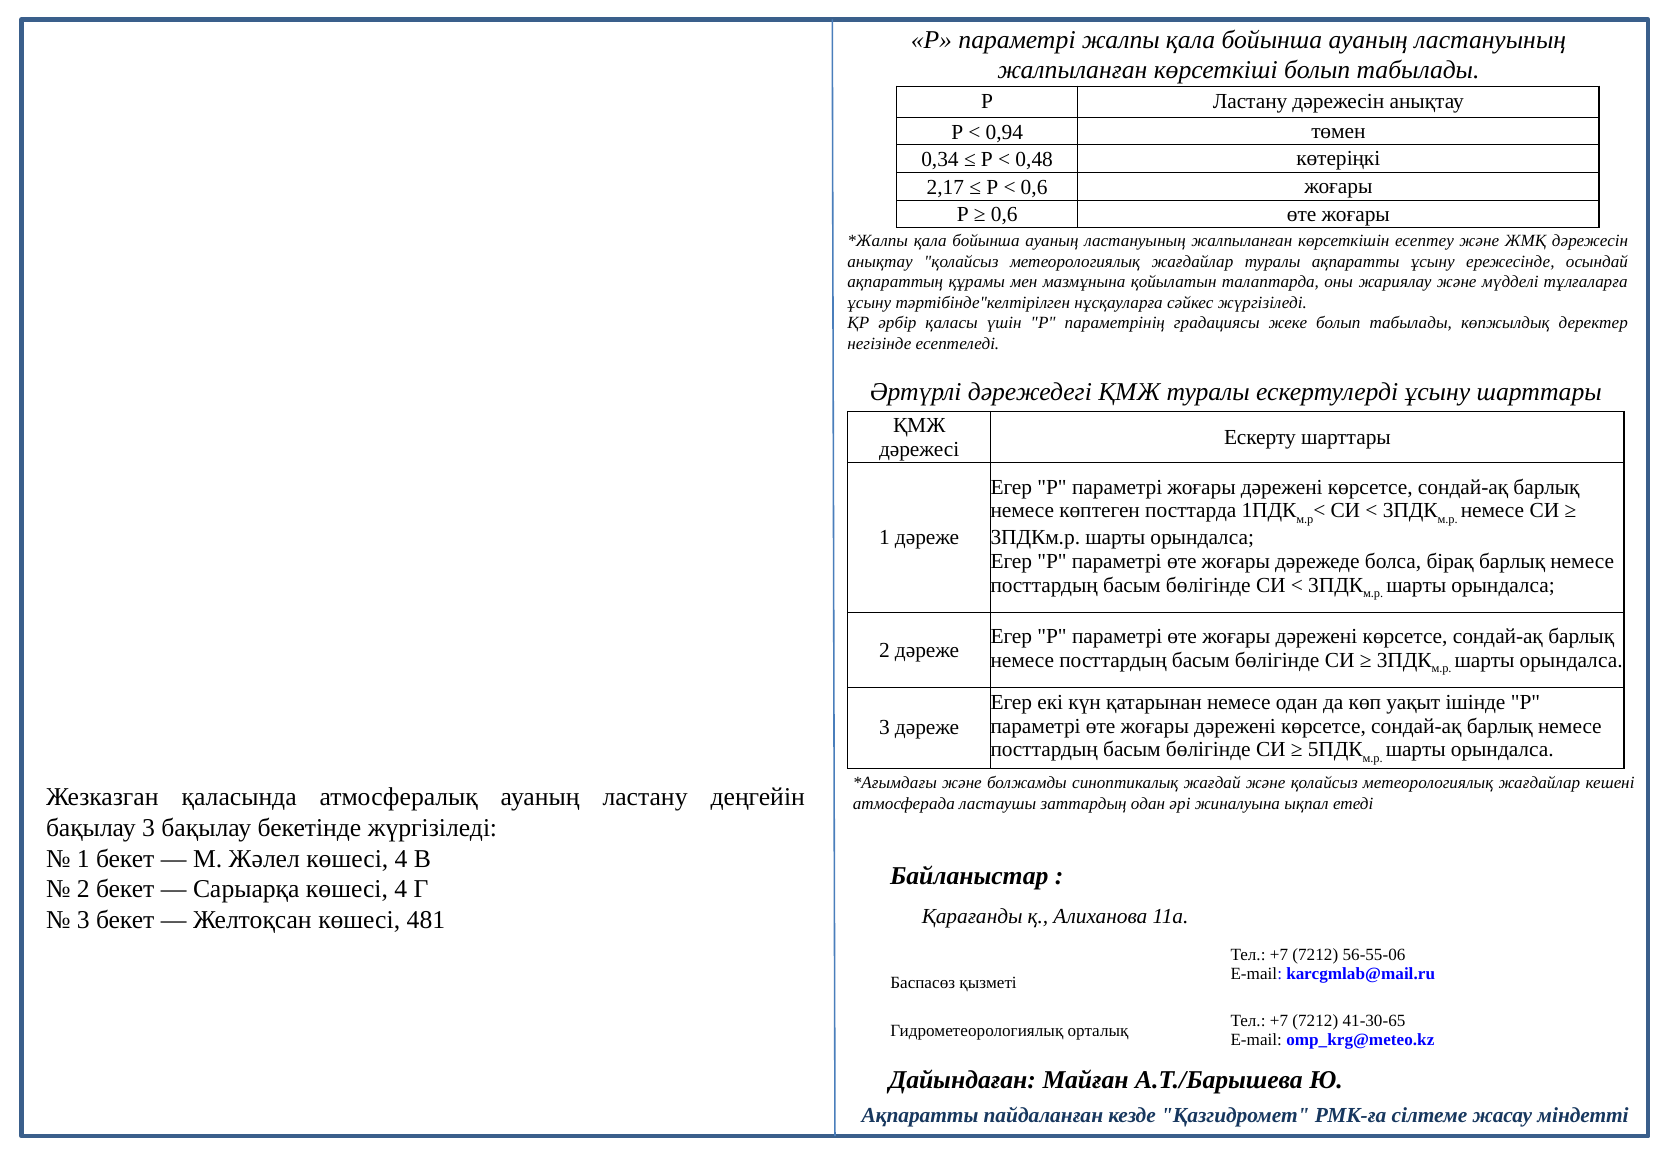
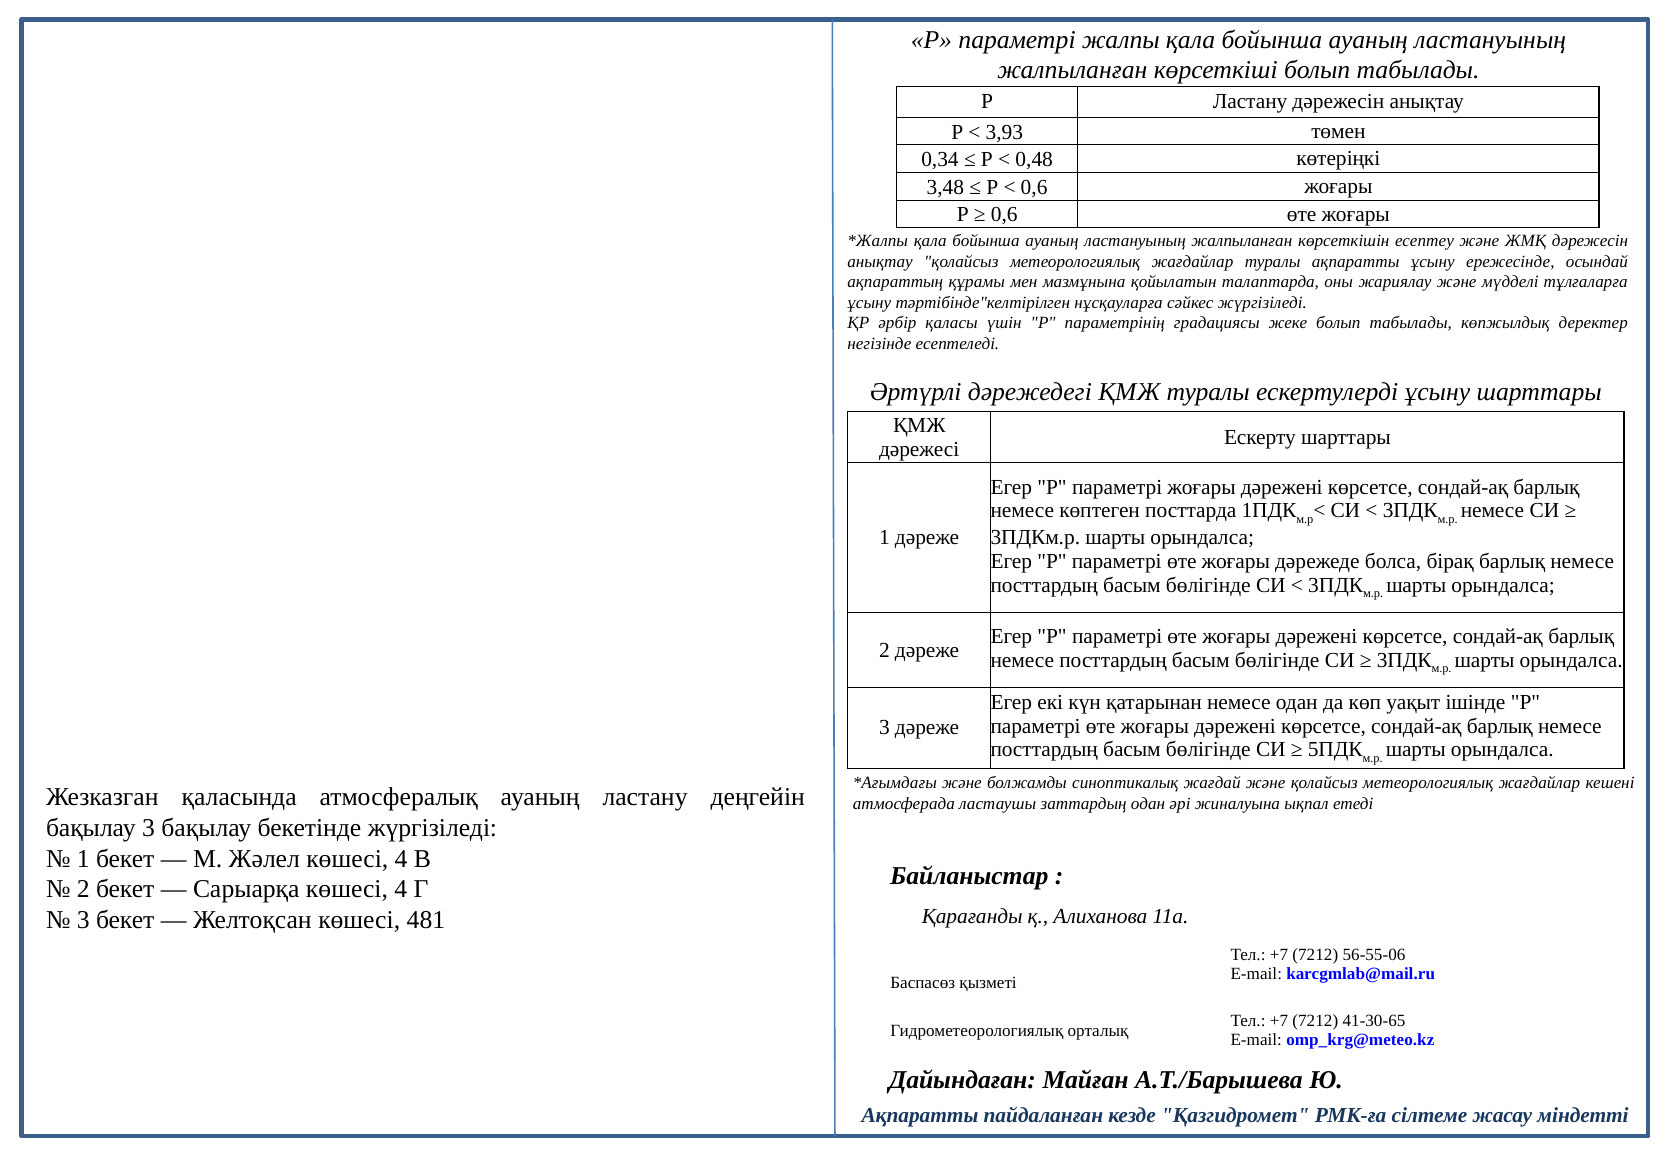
0,94: 0,94 -> 3,93 (1004, 132)
2,17: 2,17 -> 3,48 (945, 187)
